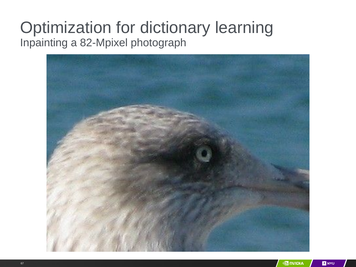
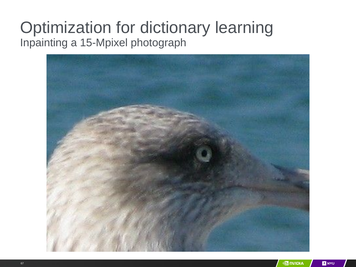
82-Mpixel: 82-Mpixel -> 15-Mpixel (104, 43)
